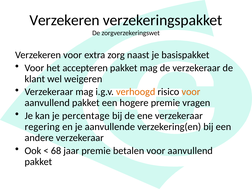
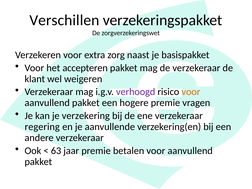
Verzekeren: Verzekeren -> Verschillen (64, 20)
verhoogd colour: orange -> purple (136, 92)
percentage: percentage -> verzekering (86, 116)
68: 68 -> 63 (56, 151)
